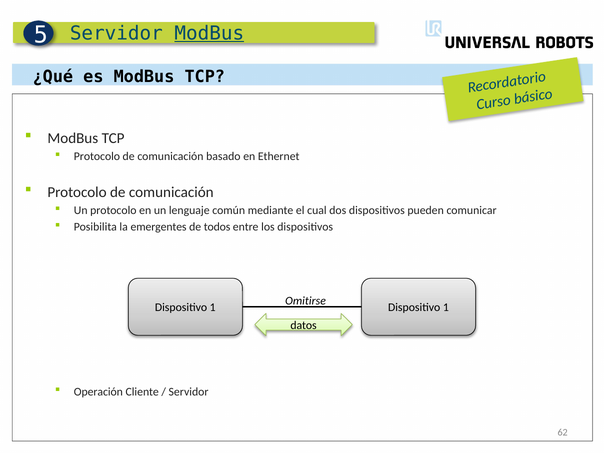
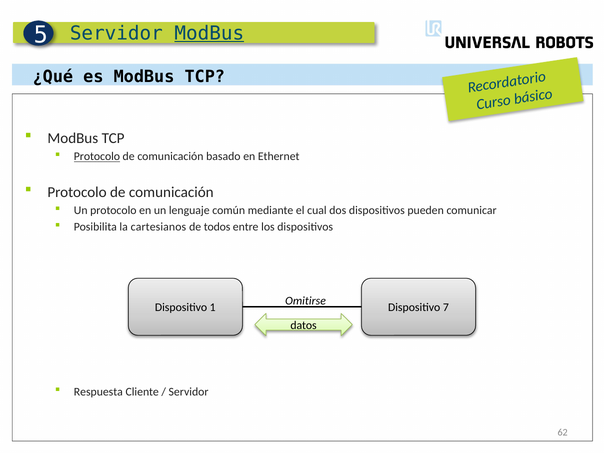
Protocolo underline: none -> present (97, 157)
emergentes: emergentes -> cartesianos (158, 227)
1: 1 -> 7 (446, 308)
Operación: Operación -> Respuesta (98, 392)
